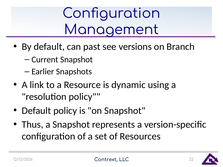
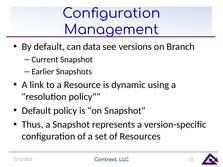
past: past -> data (92, 47)
